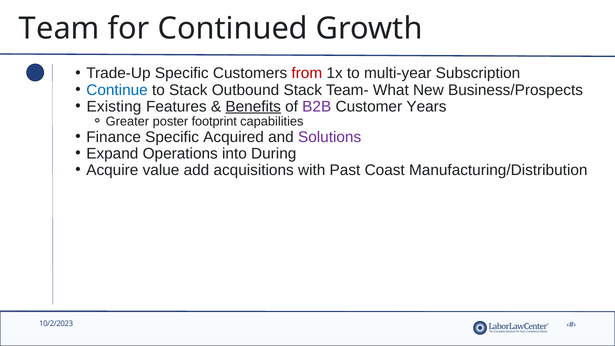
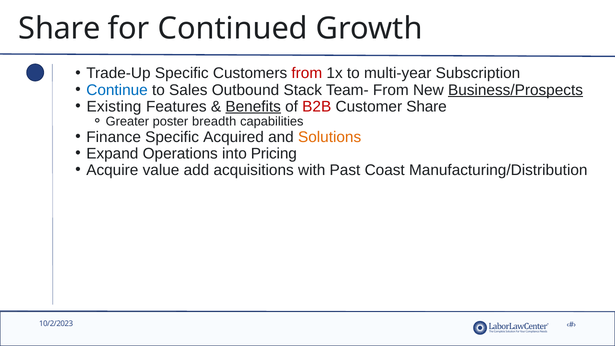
Team: Team -> Share (59, 29)
to Stack: Stack -> Sales (188, 90)
Team- What: What -> From (391, 90)
Business/Prospects underline: none -> present (515, 90)
B2B colour: purple -> red (317, 107)
Customer Years: Years -> Share (427, 107)
footprint: footprint -> breadth (214, 122)
Solutions colour: purple -> orange (330, 137)
During: During -> Pricing (274, 154)
